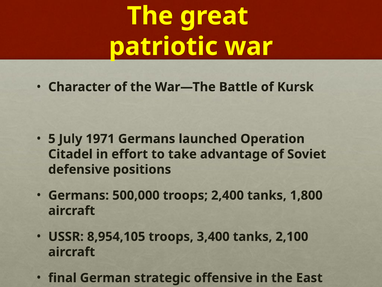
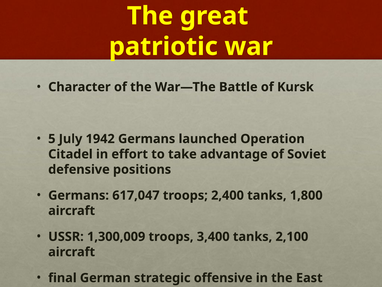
1971: 1971 -> 1942 (100, 139)
500,000: 500,000 -> 617,047 (136, 195)
8,954,105: 8,954,105 -> 1,300,009 (116, 236)
